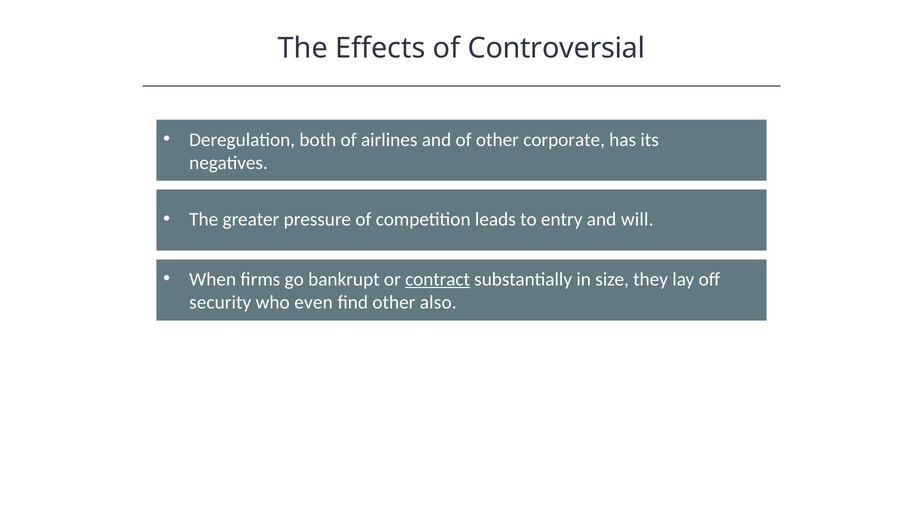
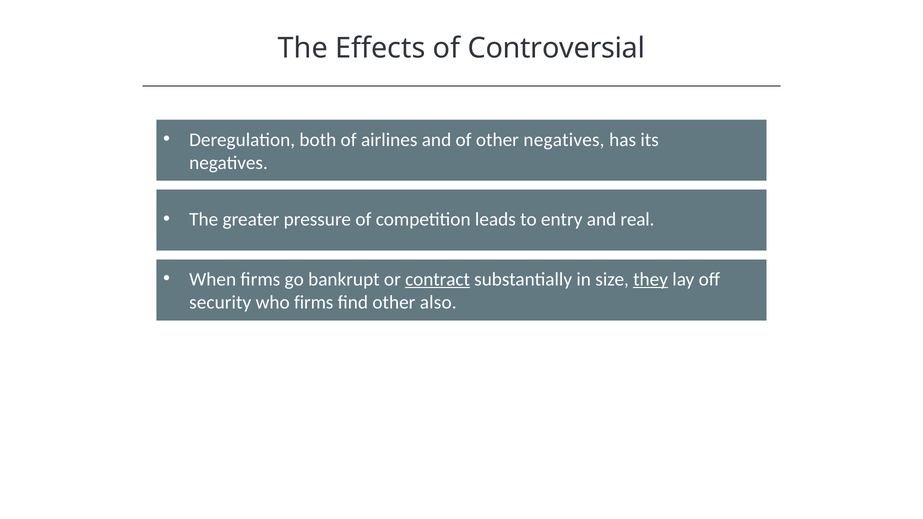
other corporate: corporate -> negatives (564, 140)
will: will -> real (637, 219)
they underline: none -> present (651, 279)
who even: even -> firms (314, 302)
